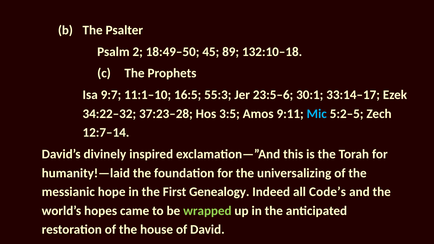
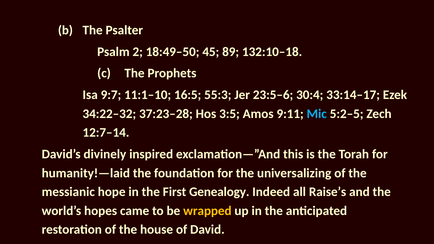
30:1: 30:1 -> 30:4 (310, 95)
Code’s: Code’s -> Raise’s (328, 192)
wrapped colour: light green -> yellow (207, 211)
